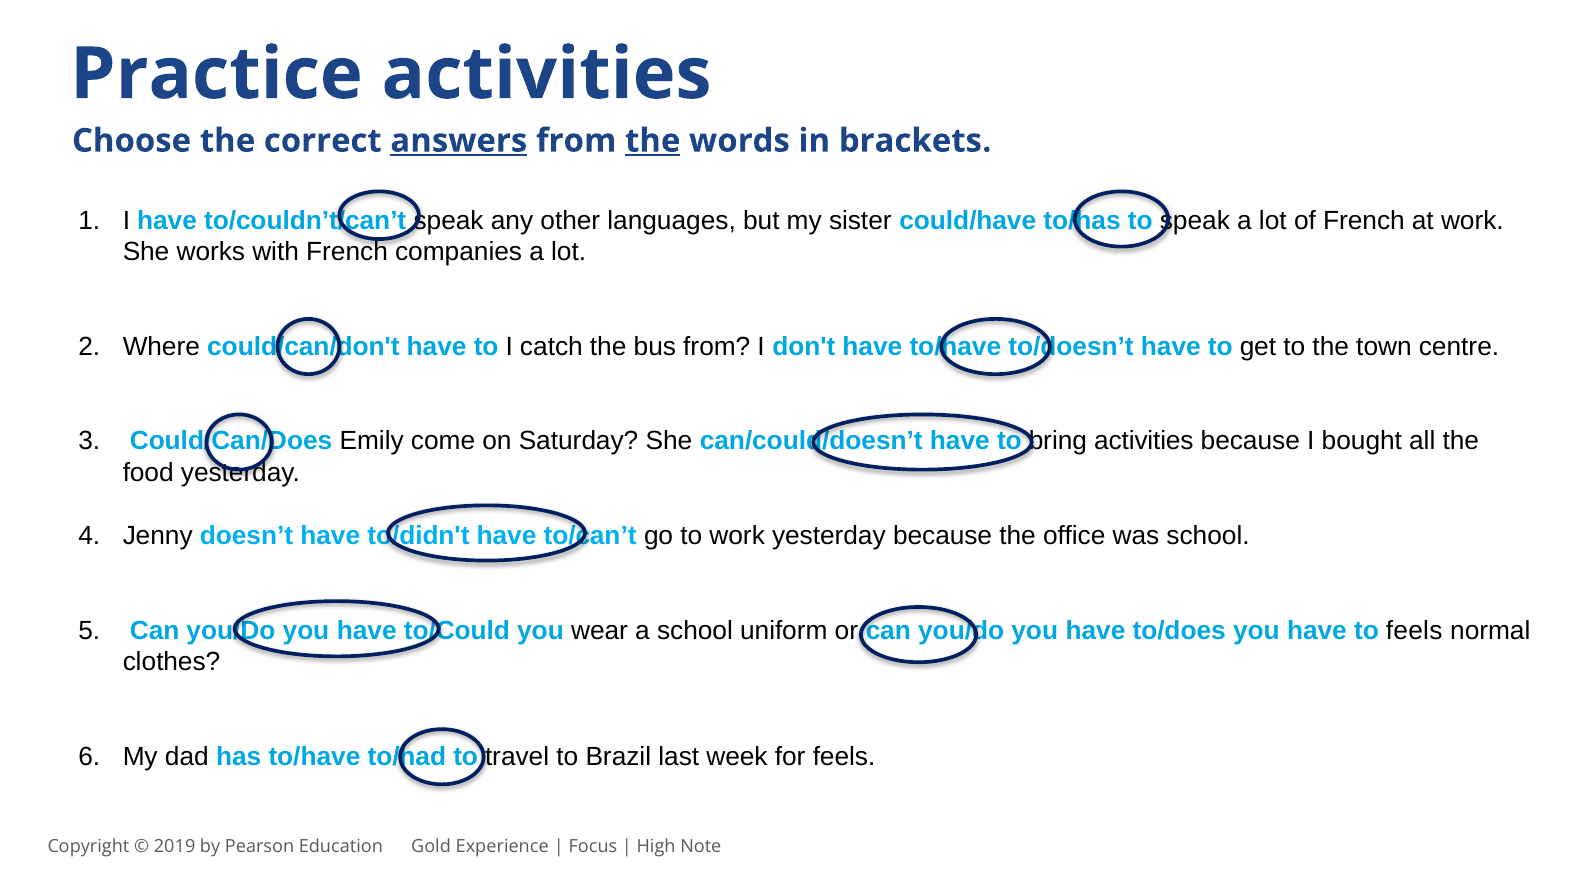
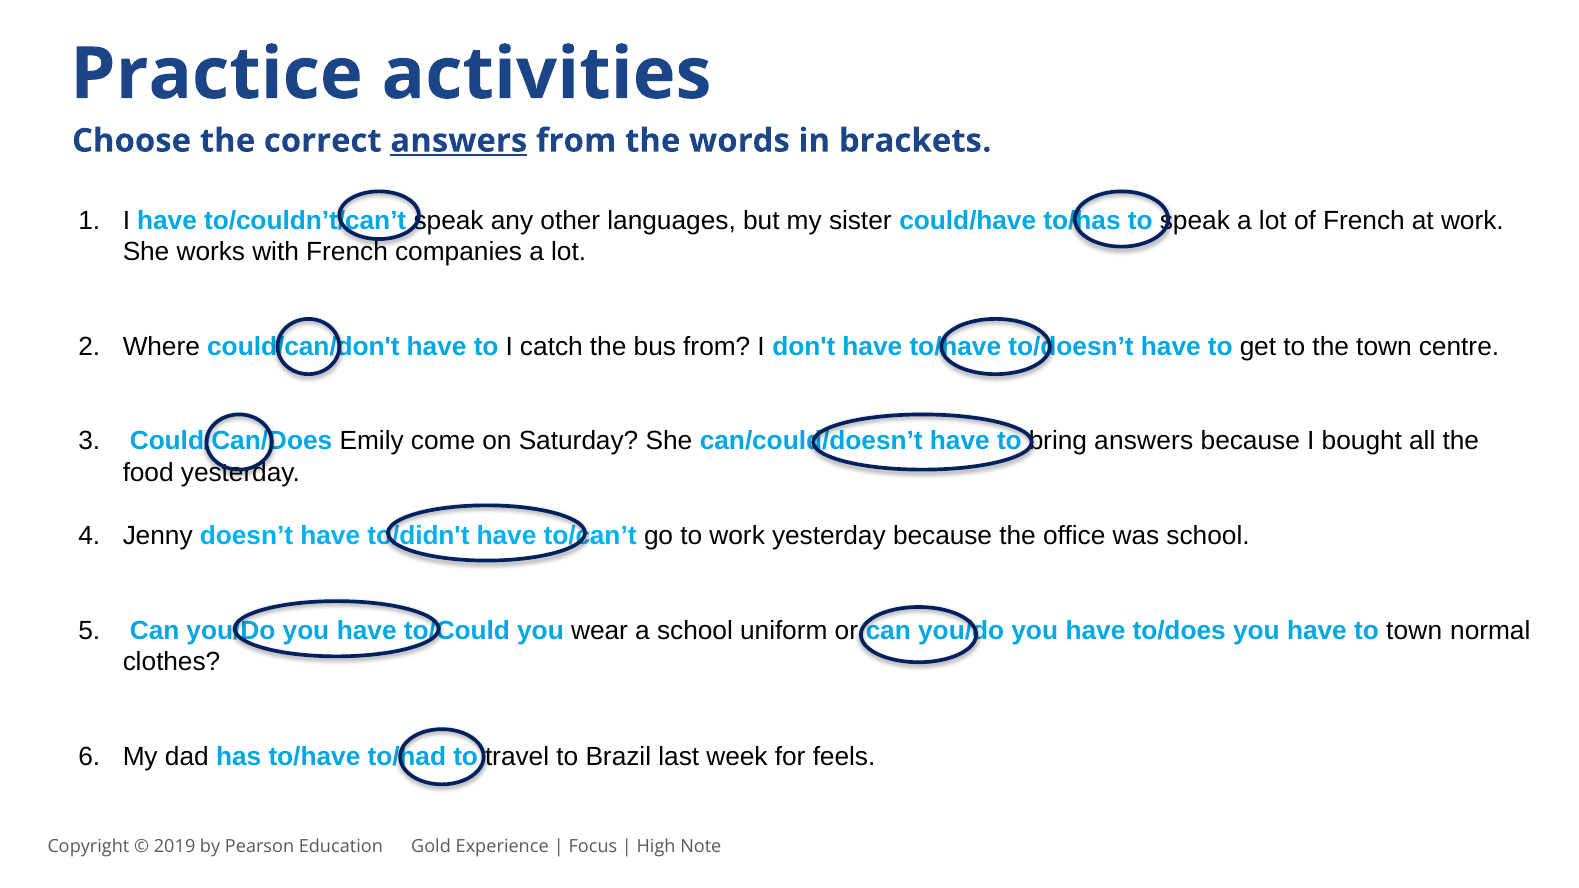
the underline: present -> none (653, 141)
activities: activities -> answers (1144, 441)
to feels: feels -> town (1414, 631)
